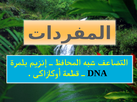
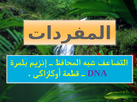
DNA colour: black -> purple (97, 74)
